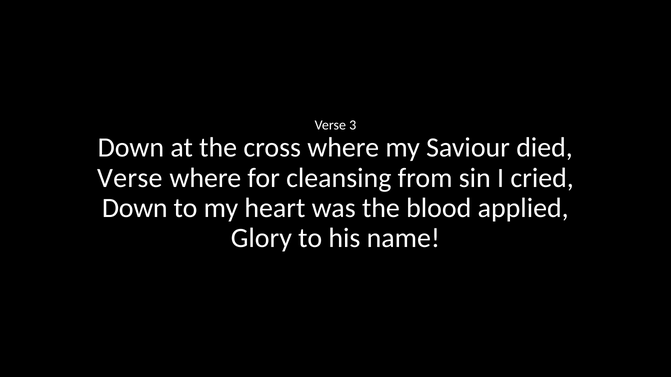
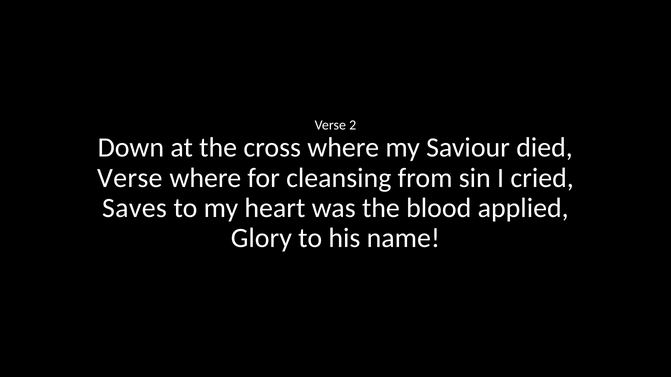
3: 3 -> 2 (353, 125)
Down: Down -> Saves (134, 208)
